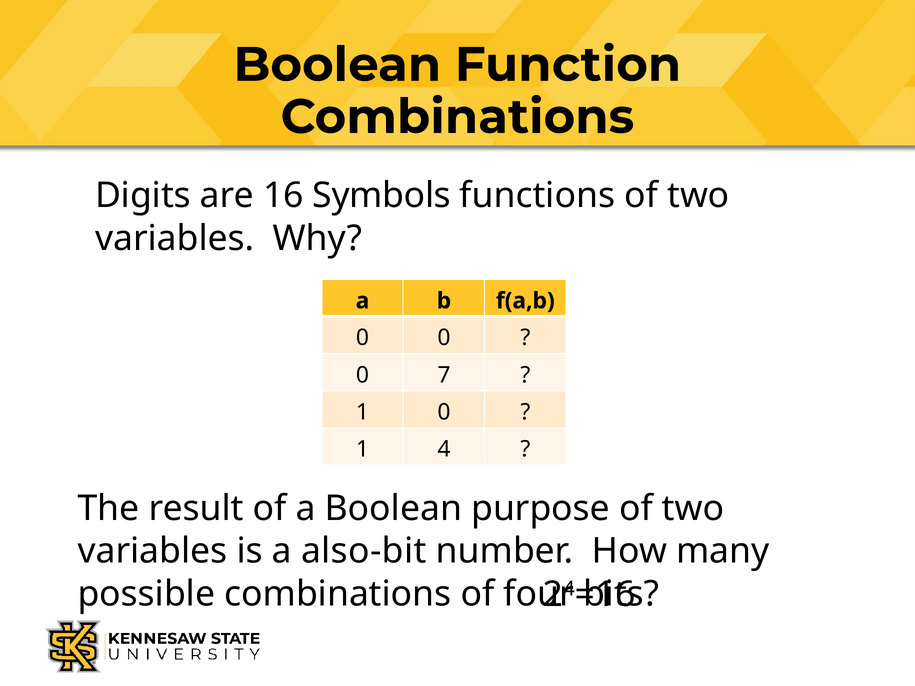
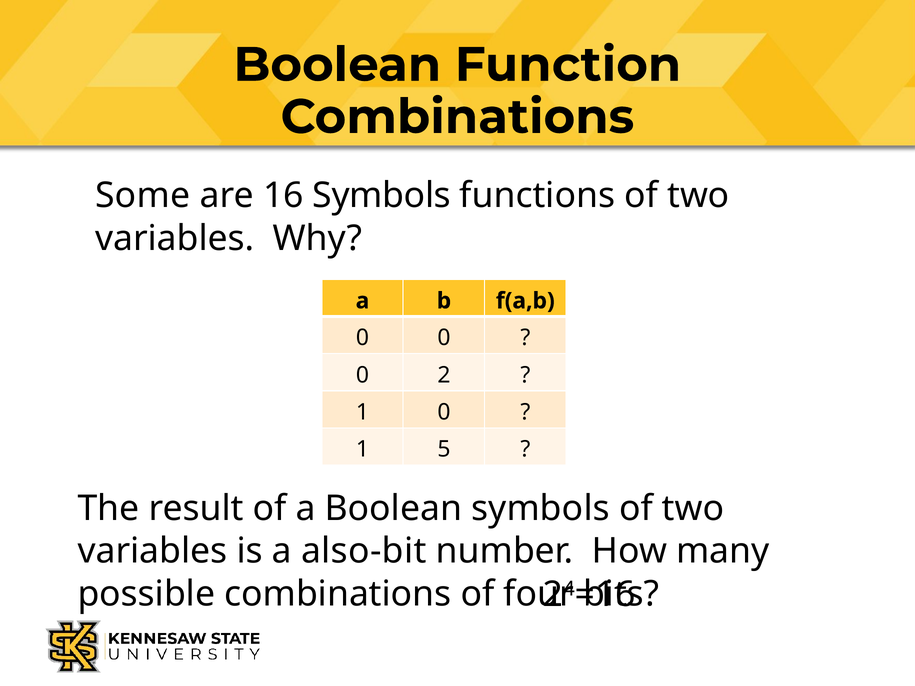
Digits: Digits -> Some (143, 196)
7: 7 -> 2 (444, 375)
4: 4 -> 5 (444, 449)
Boolean purpose: purpose -> symbols (541, 509)
